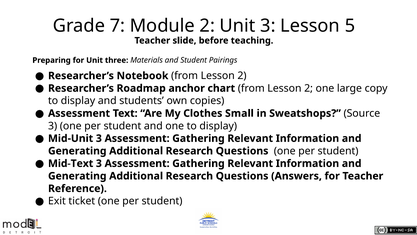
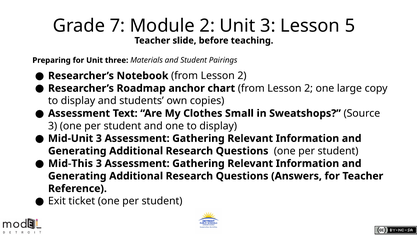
Mid-Text: Mid-Text -> Mid-This (71, 163)
